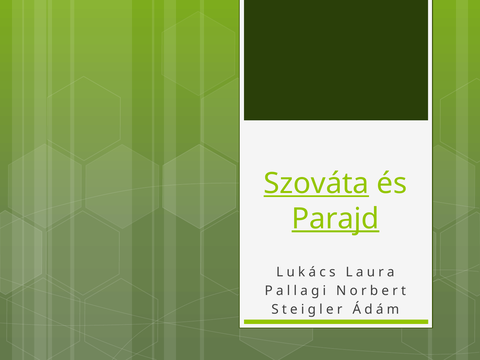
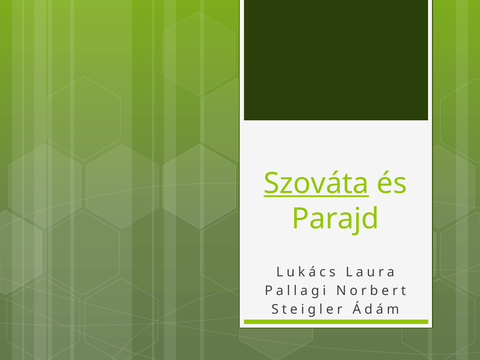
Parajd underline: present -> none (335, 219)
